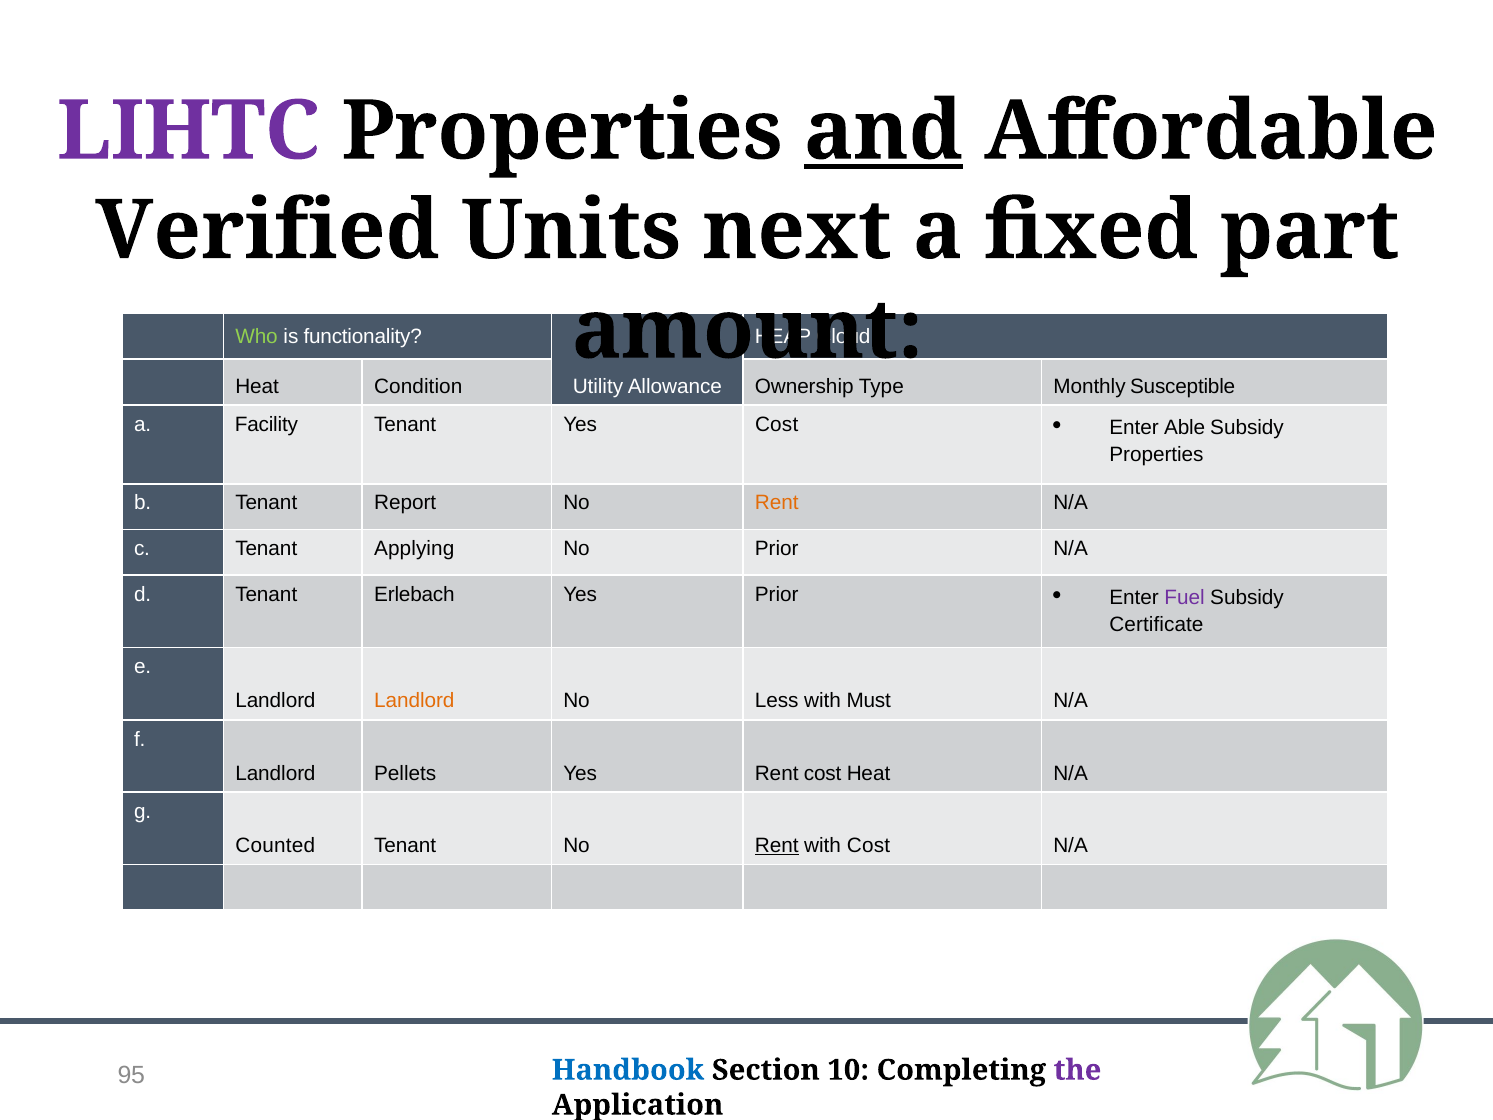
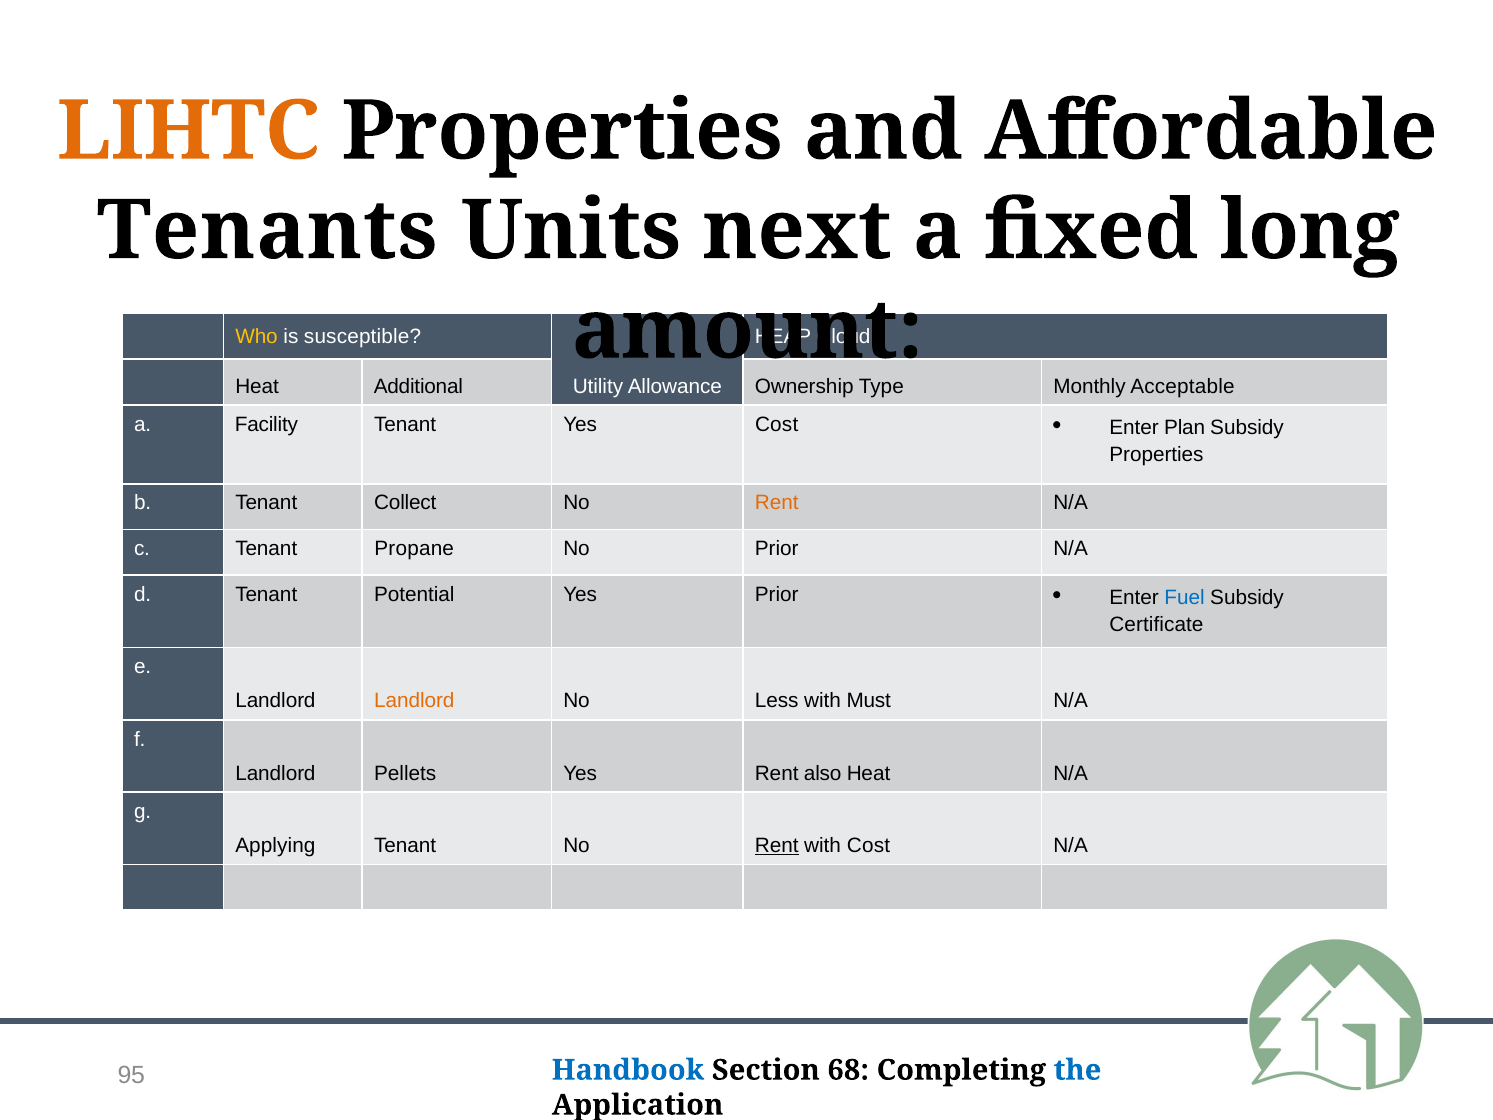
LIHTC colour: purple -> orange (189, 131)
and underline: present -> none (883, 131)
Verified: Verified -> Tenants (267, 231)
part: part -> long (1310, 231)
Who colour: light green -> yellow (257, 337)
functionality: functionality -> susceptible (363, 337)
Condition: Condition -> Additional (418, 386)
Susceptible: Susceptible -> Acceptable (1182, 386)
Able: Able -> Plan (1185, 428)
Report: Report -> Collect (405, 503)
Applying: Applying -> Propane (414, 549)
Erlebach: Erlebach -> Potential (414, 595)
Fuel colour: purple -> blue (1185, 598)
Rent cost: cost -> also (823, 773)
Counted: Counted -> Applying (275, 846)
10: 10 -> 68 (848, 1070)
the colour: purple -> blue (1077, 1070)
